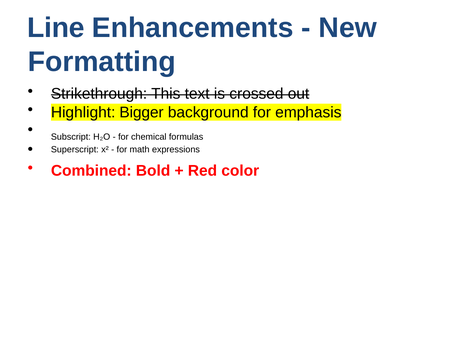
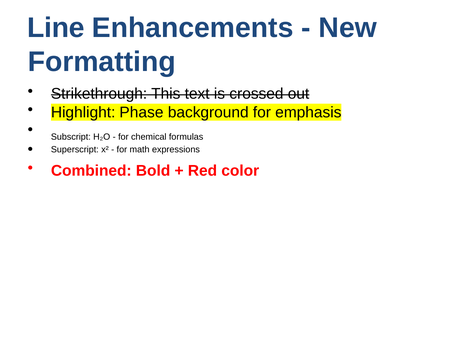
Bigger: Bigger -> Phase (141, 112)
